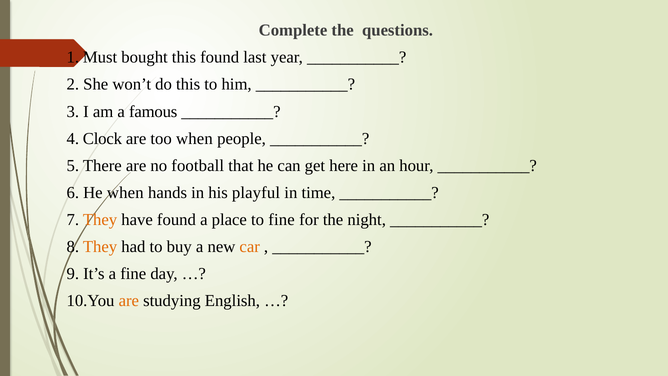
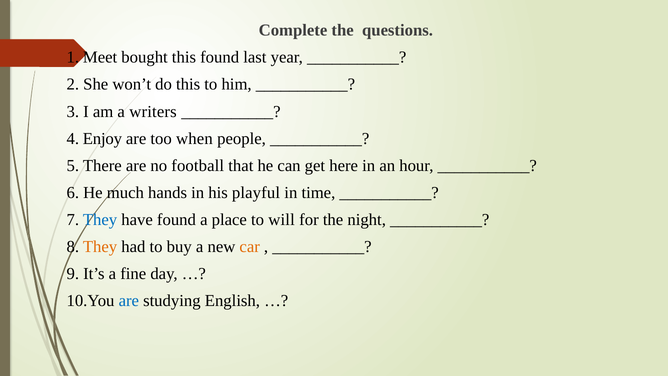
Must: Must -> Meet (100, 57)
famous: famous -> writers (153, 111)
Clock: Clock -> Enjoy (102, 138)
He when: when -> much (125, 192)
They colour: orange -> blue (100, 219)
to fine: fine -> will (282, 219)
are colour: orange -> blue (129, 300)
